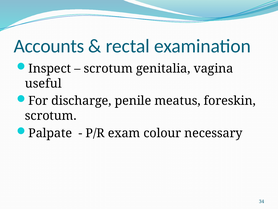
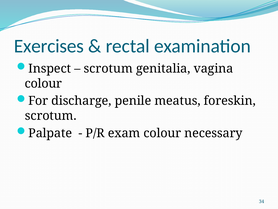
Accounts: Accounts -> Exercises (49, 46)
useful: useful -> colour (43, 83)
